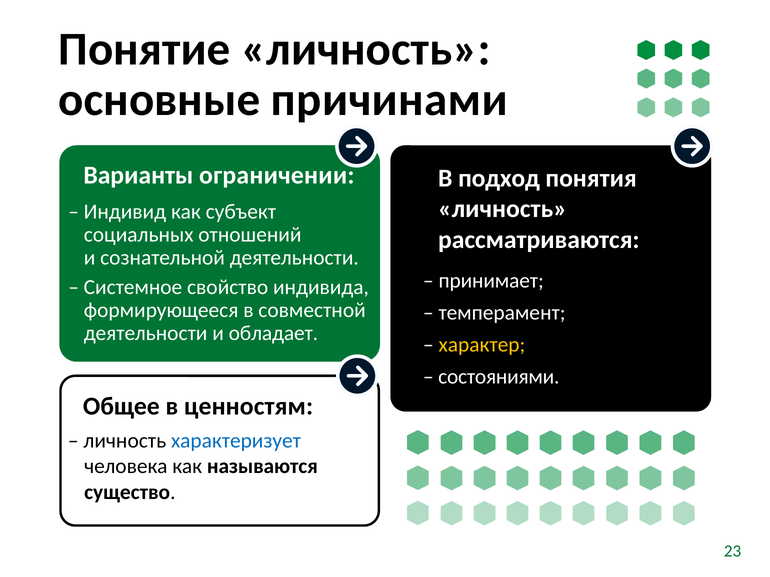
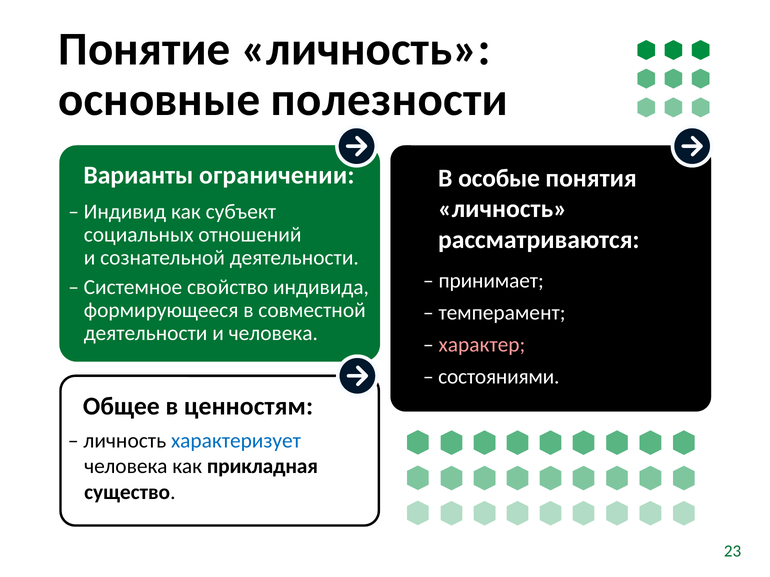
причинами: причинами -> полезности (389, 100)
подход: подход -> особые (499, 178)
и обладает: обладает -> человека (273, 334)
характер colour: yellow -> pink (482, 345)
называются: называются -> прикладная (262, 467)
